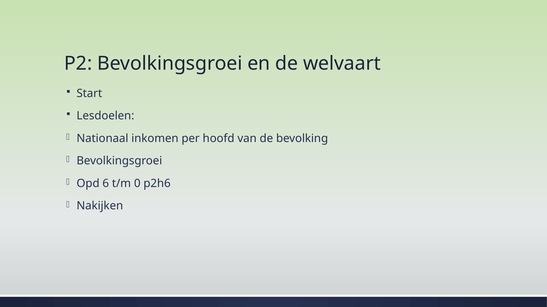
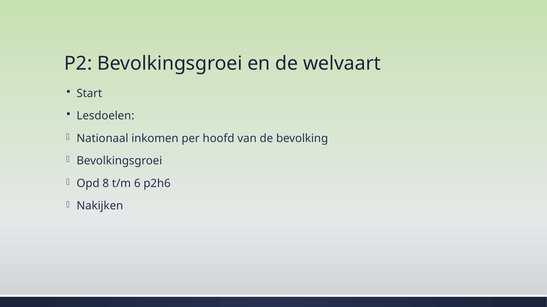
6: 6 -> 8 (106, 184)
0: 0 -> 6 (137, 184)
